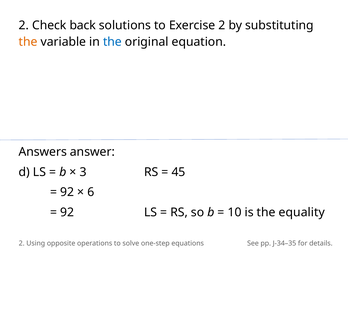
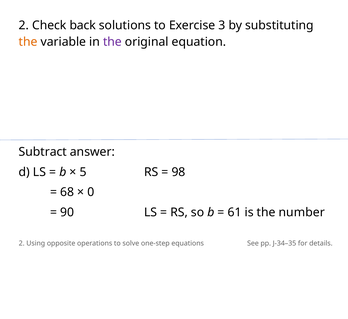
Exercise 2: 2 -> 3 (222, 25)
the colour: blue -> purple (112, 42)
Answers: Answers -> Subtract (43, 152)
3: 3 -> 5 (83, 172)
45: 45 -> 98 (178, 172)
92: 92 -> 68 (67, 192)
6: 6 -> 0 (91, 192)
92: 92 -> 90 (67, 212)
10: 10 -> 61 (235, 212)
equality: equality -> number (302, 212)
